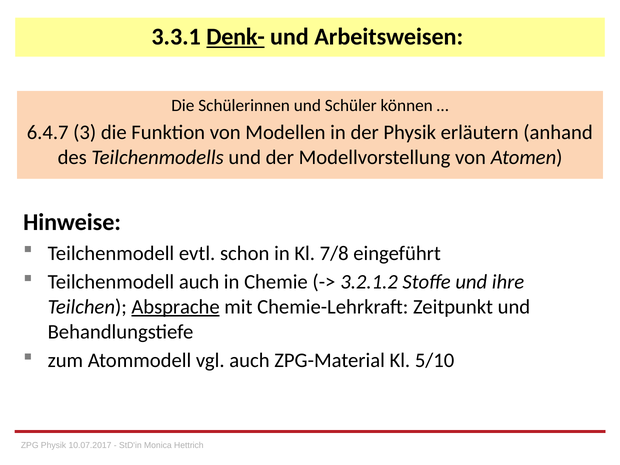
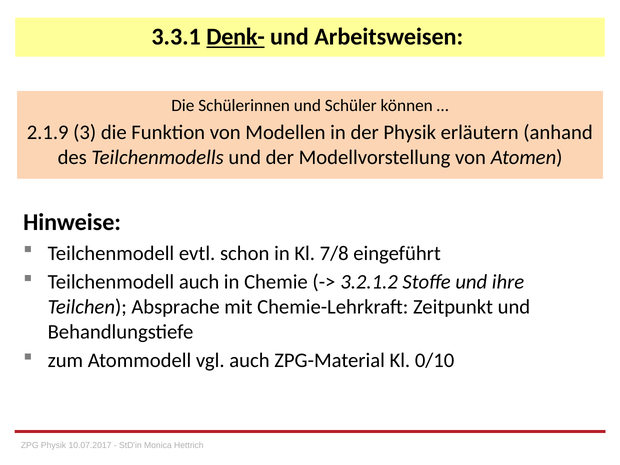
6.4.7: 6.4.7 -> 2.1.9 (48, 133)
Absprache underline: present -> none (176, 307)
5/10: 5/10 -> 0/10 (435, 361)
